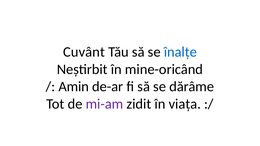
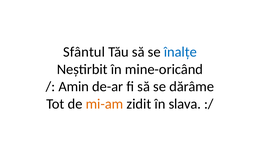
Cuvânt: Cuvânt -> Sfântul (84, 52)
mi-am colour: purple -> orange (104, 104)
viața: viața -> slava (185, 104)
